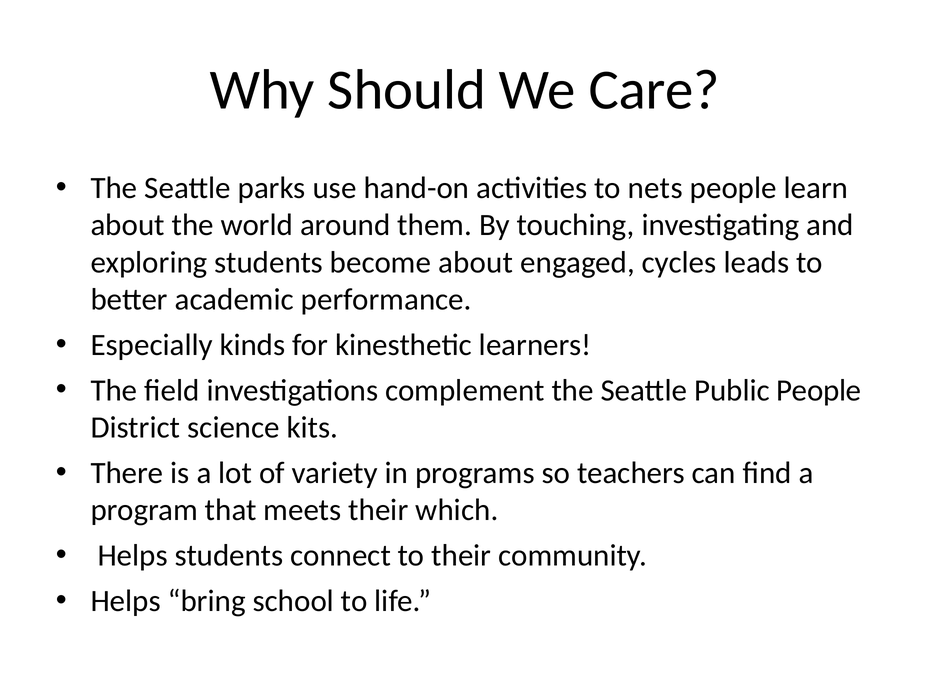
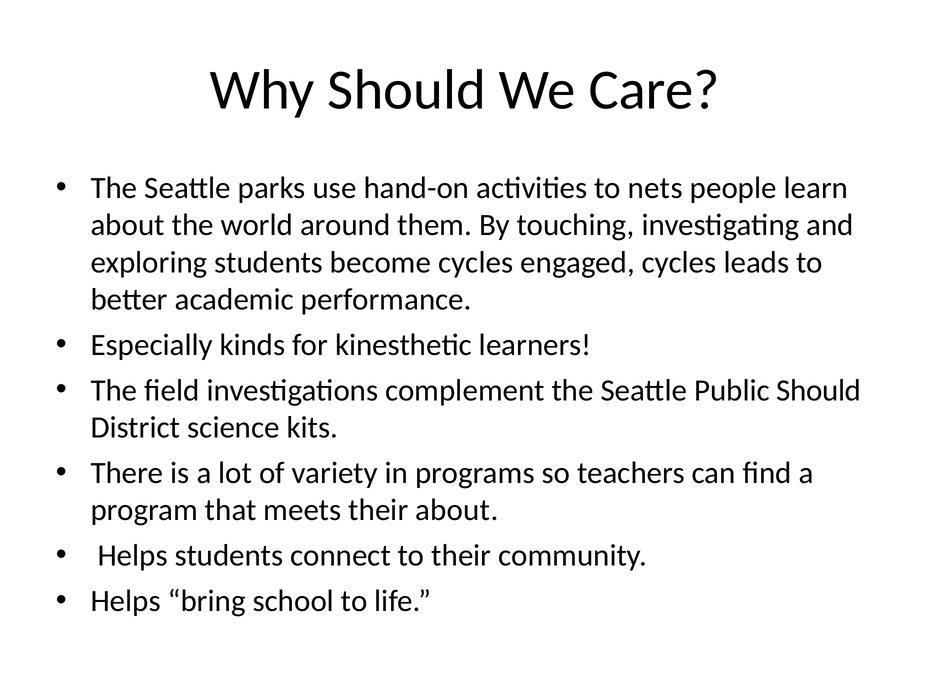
become about: about -> cycles (476, 263)
Public People: People -> Should (819, 391)
their which: which -> about (457, 511)
